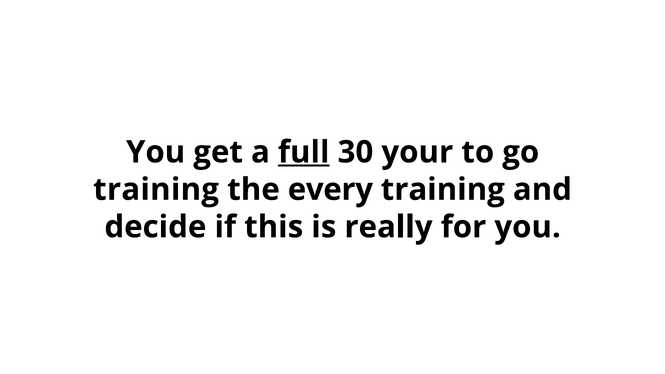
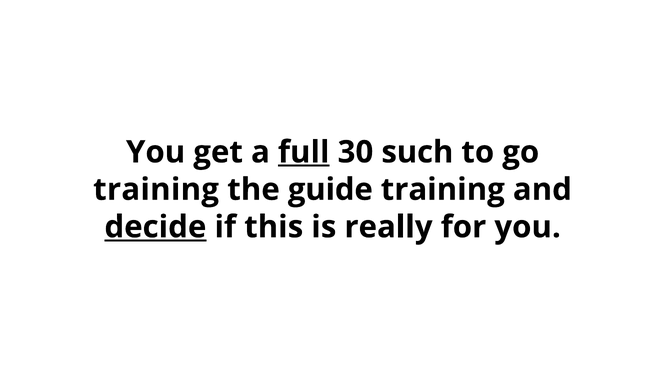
your: your -> such (417, 152)
every: every -> guide (330, 190)
decide underline: none -> present (155, 227)
